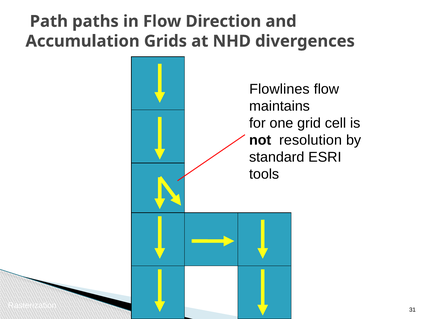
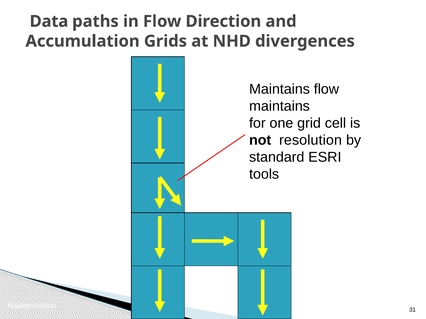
Path: Path -> Data (49, 21)
Flowlines: Flowlines -> Maintains (280, 89)
